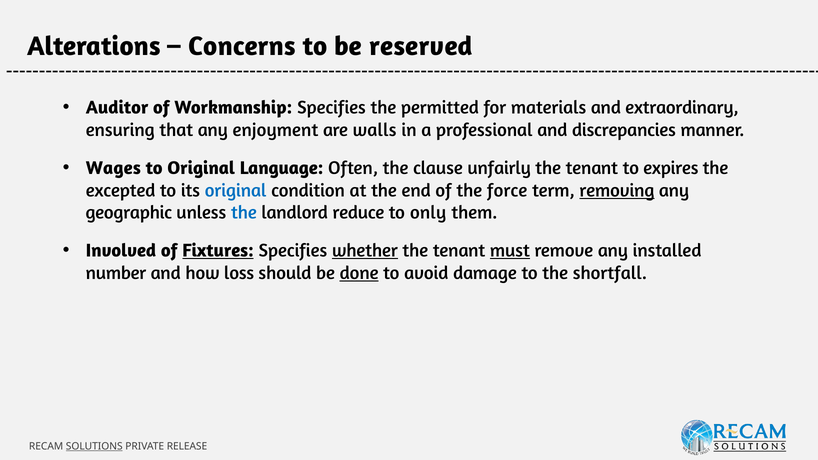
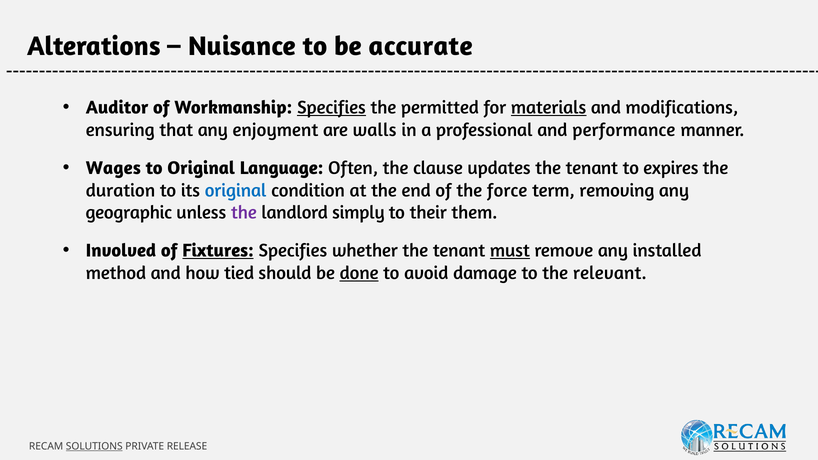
Concerns: Concerns -> Nuisance (242, 46)
reserved: reserved -> accurate (421, 46)
Specifies underline: none -> present (331, 108)
materials underline: none -> present (549, 108)
extraordinary: extraordinary -> modifications (682, 108)
discrepancies: discrepancies -> performance (624, 130)
unfairly: unfairly -> updates (499, 168)
excepted: excepted -> duration (120, 190)
removing underline: present -> none (617, 190)
the colour: blue -> purple (244, 213)
reduce: reduce -> simply (358, 213)
only: only -> their (428, 213)
whether underline: present -> none (365, 251)
number: number -> method (116, 273)
loss: loss -> tied (239, 273)
shortfall: shortfall -> relevant (610, 273)
